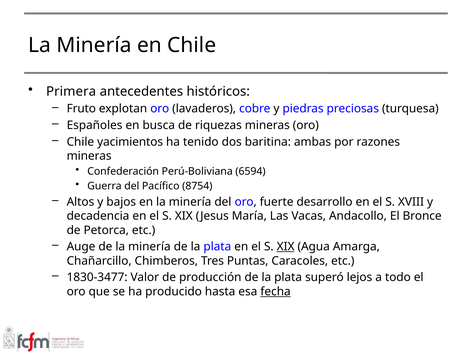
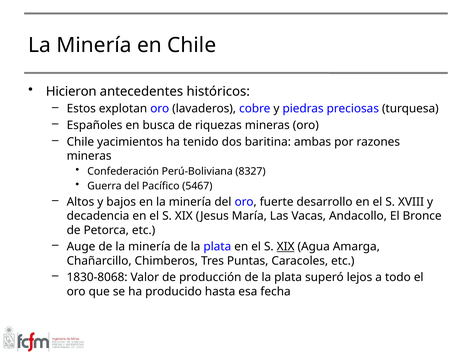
Primera: Primera -> Hicieron (71, 92)
Fruto: Fruto -> Estos (81, 109)
6594: 6594 -> 8327 (250, 171)
8754: 8754 -> 5467 (197, 186)
1830-3477: 1830-3477 -> 1830-8068 (97, 277)
fecha underline: present -> none (276, 292)
